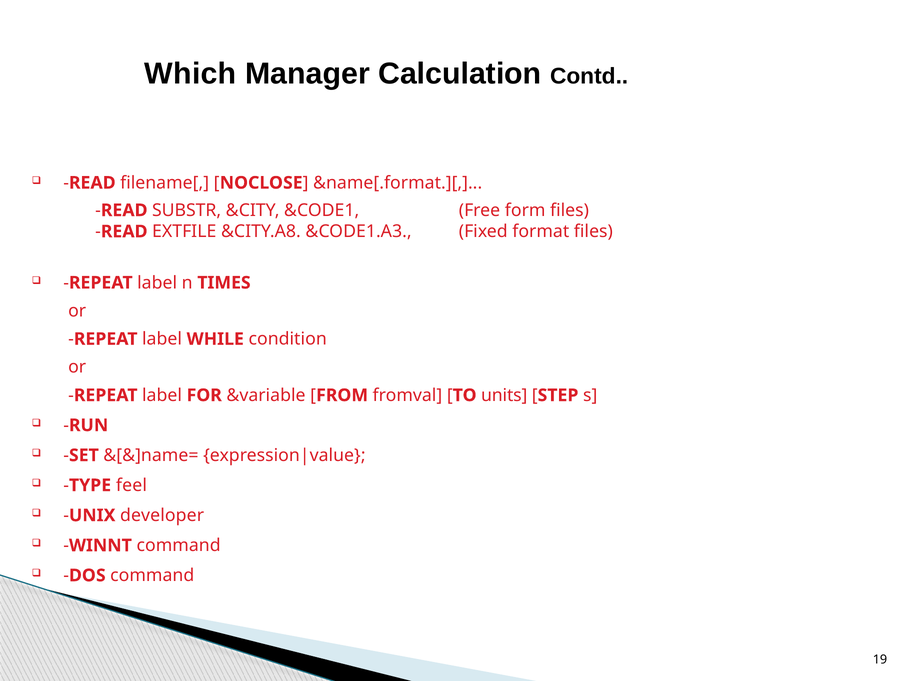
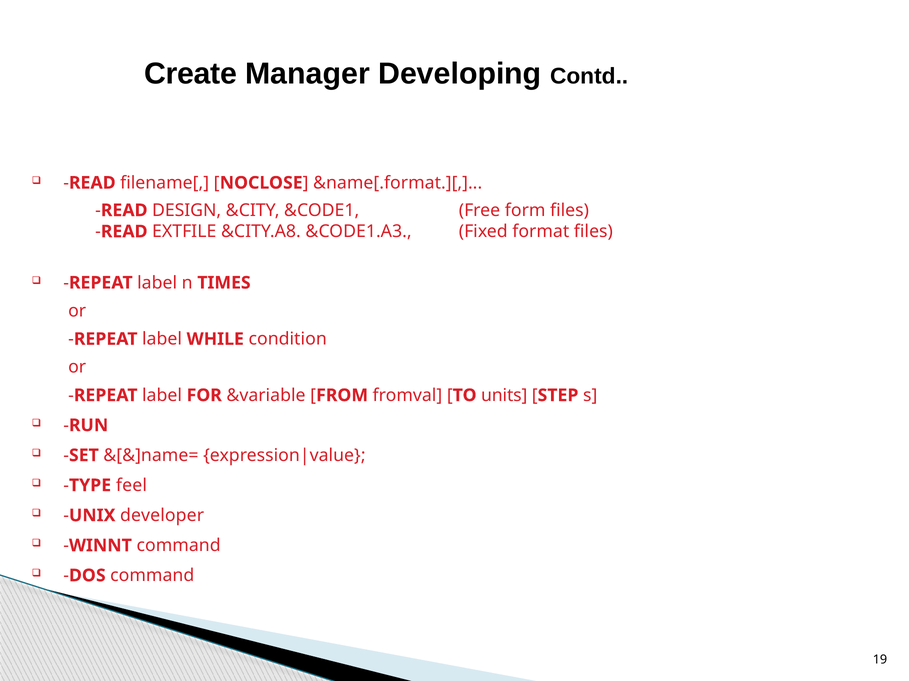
Which: Which -> Create (191, 74)
Calculation: Calculation -> Developing (460, 74)
SUBSTR: SUBSTR -> DESIGN (187, 211)
